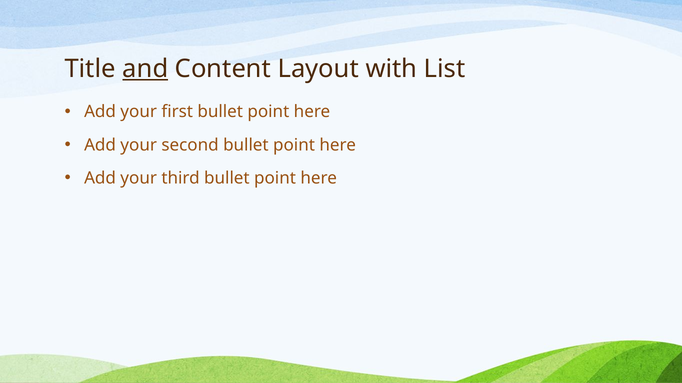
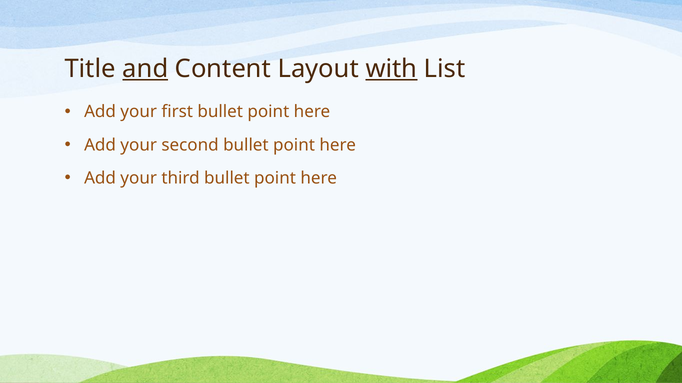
with underline: none -> present (391, 69)
